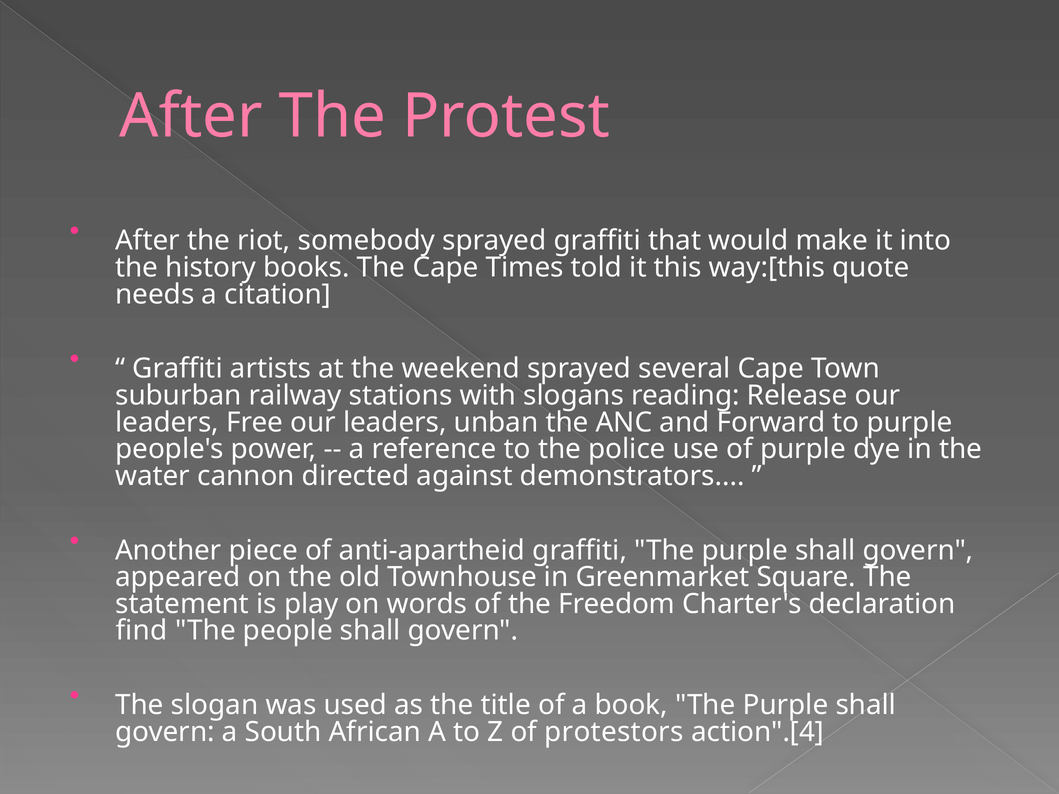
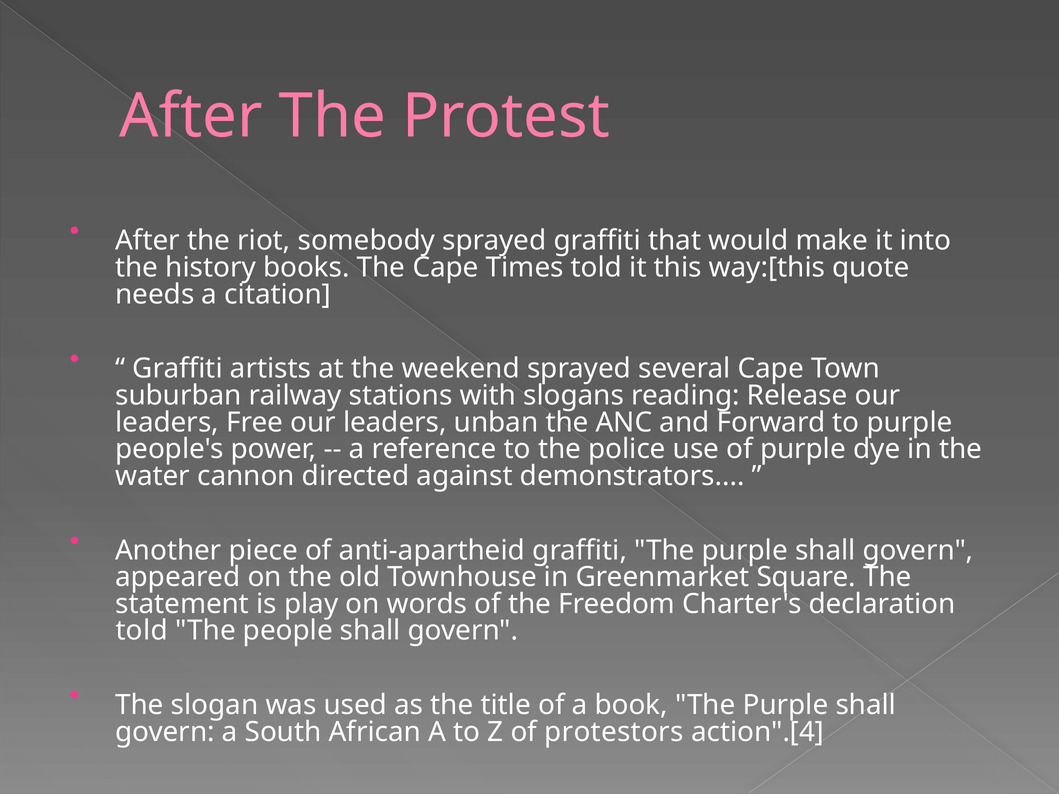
find: find -> told (142, 631)
